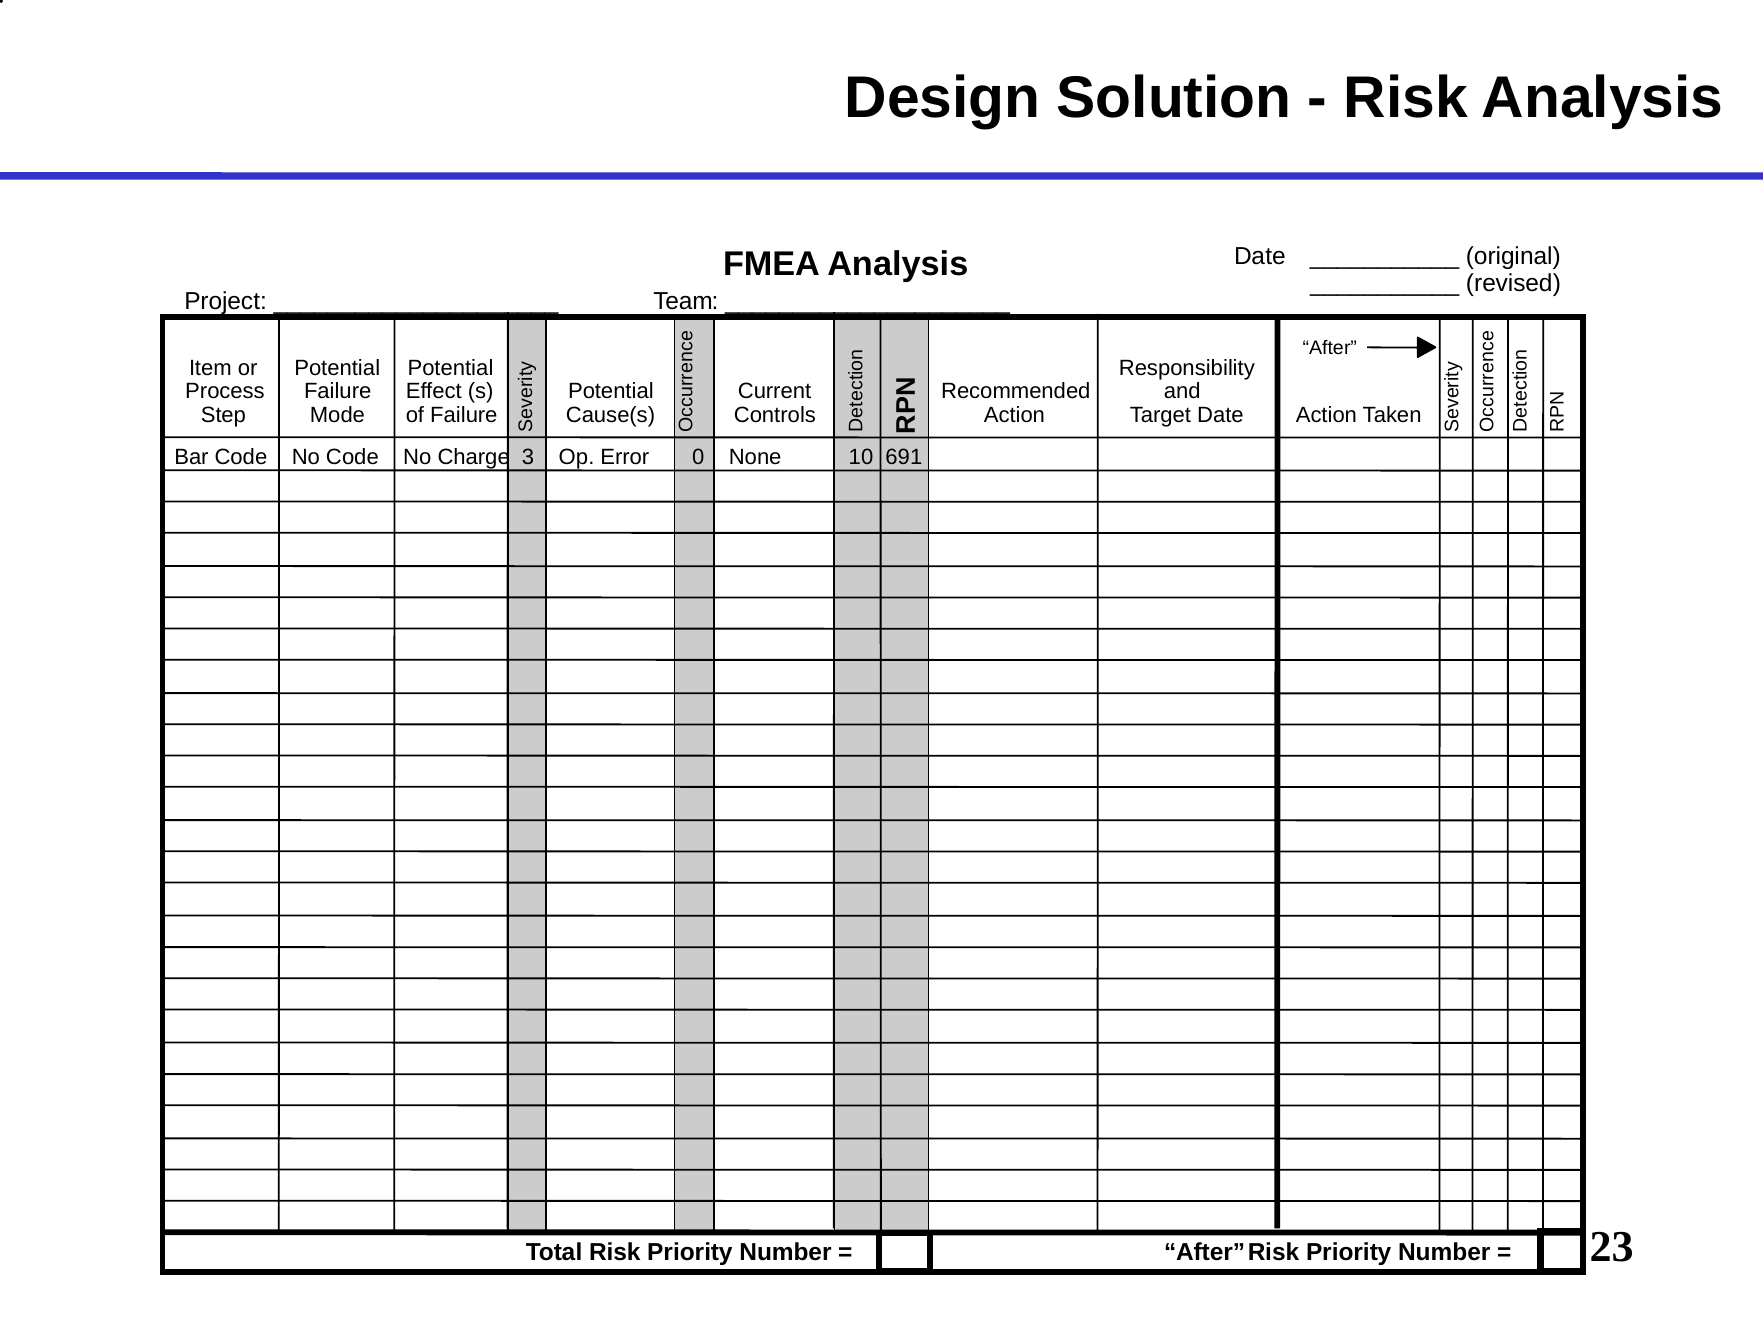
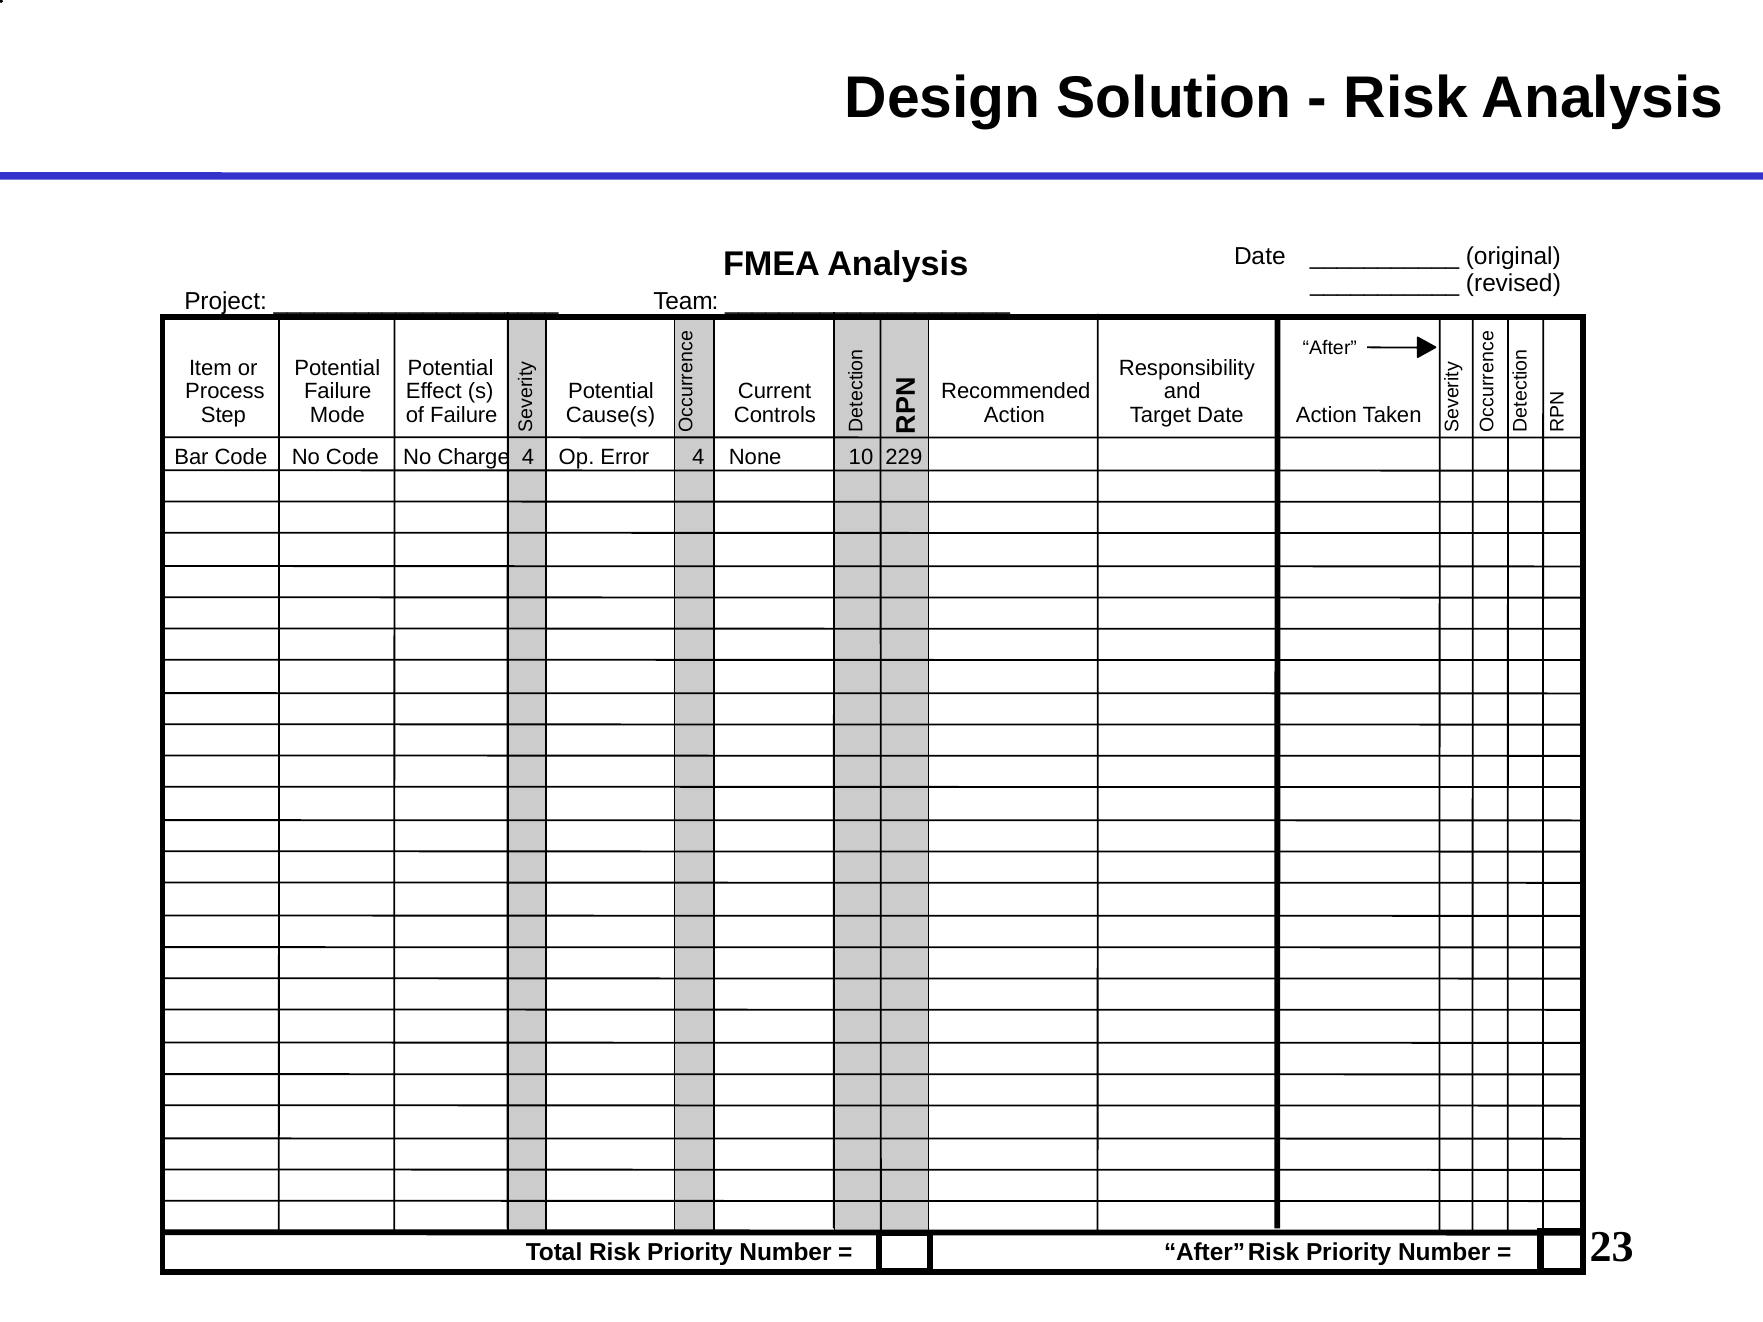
Charge 3: 3 -> 4 (528, 457)
Error 0: 0 -> 4 (698, 457)
691: 691 -> 229 (904, 457)
